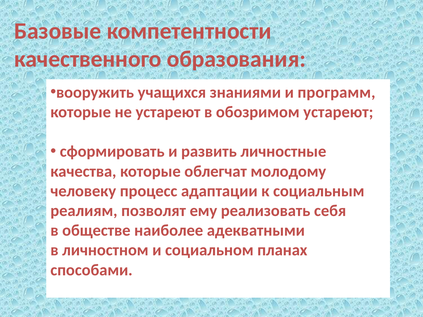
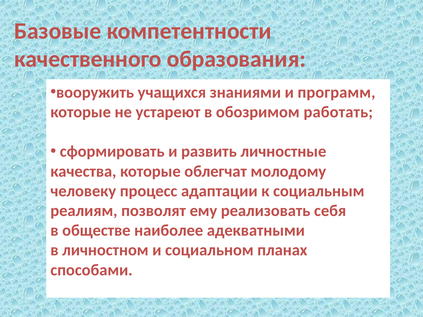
обозримом устареют: устареют -> работать (338, 112)
